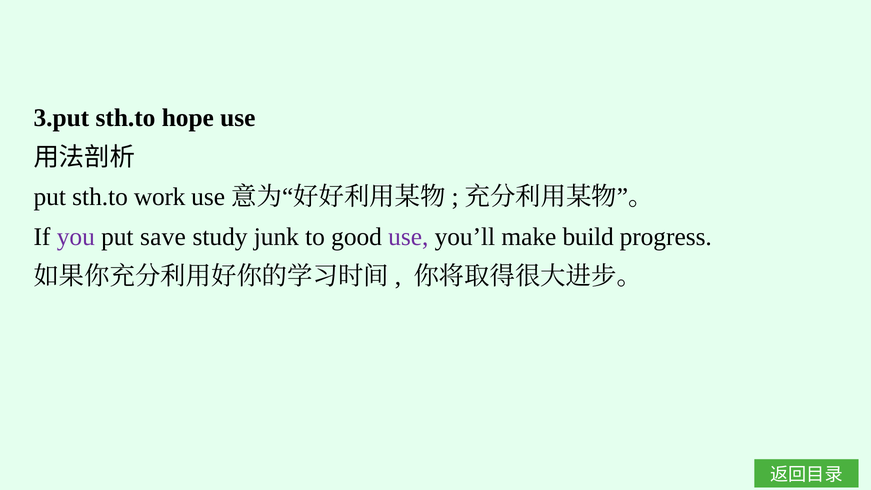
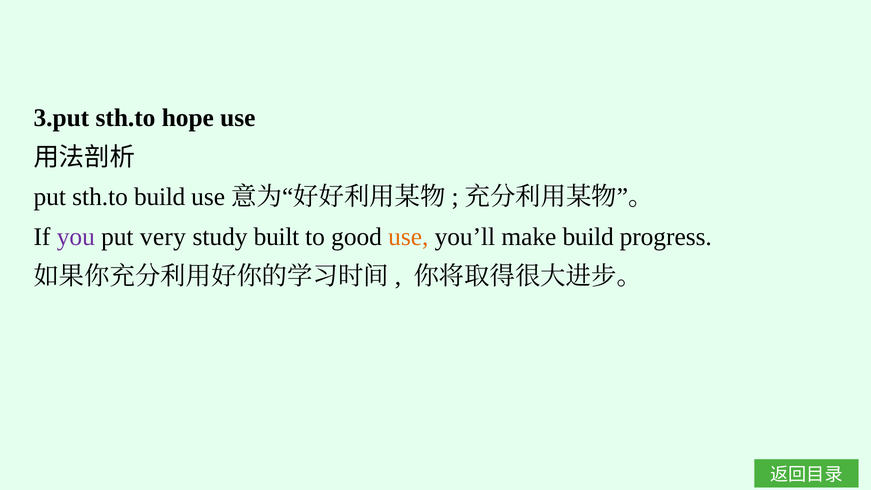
sth.to work: work -> build (160, 197)
save: save -> very (163, 237)
junk: junk -> built (276, 237)
use colour: purple -> orange (408, 237)
